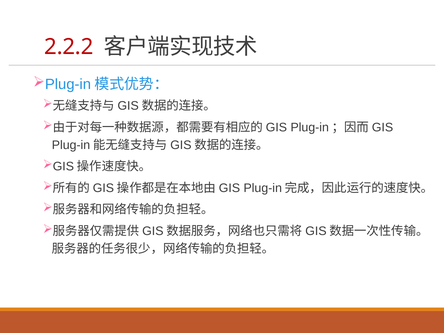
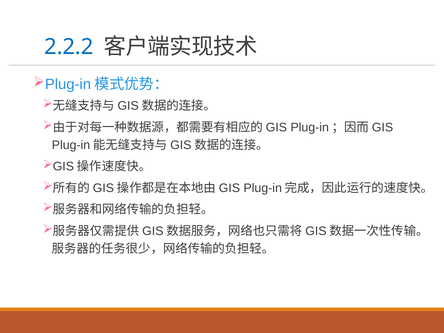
2.2.2 colour: red -> blue (69, 47)
